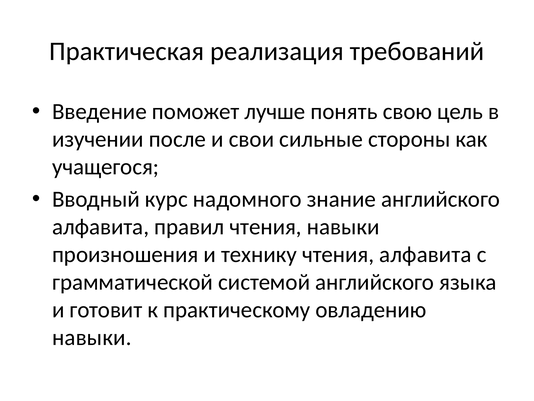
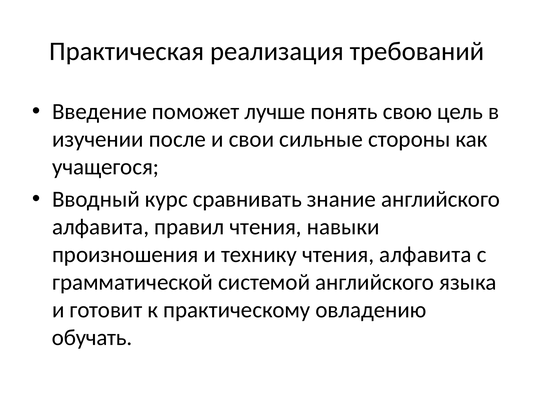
надомного: надомного -> сравнивать (247, 199)
навыки: навыки -> обучать (92, 337)
